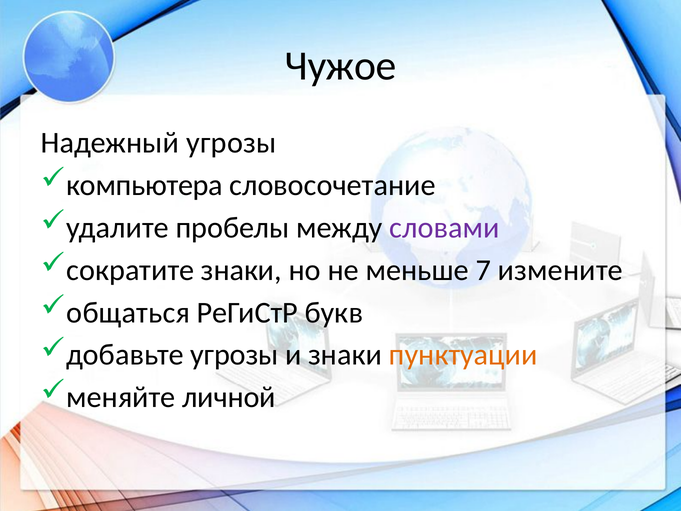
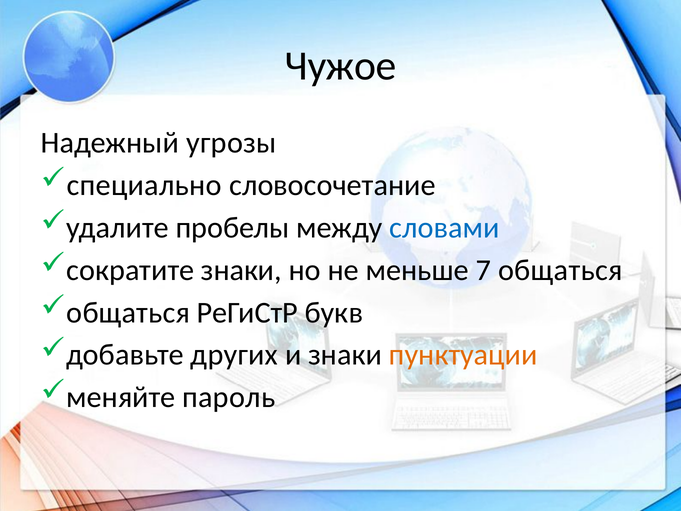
компьютера: компьютера -> специально (144, 185)
словами colour: purple -> blue (444, 228)
7 измените: измените -> общаться (560, 270)
добавьте угрозы: угрозы -> других (234, 355)
личной: личной -> пароль (229, 397)
